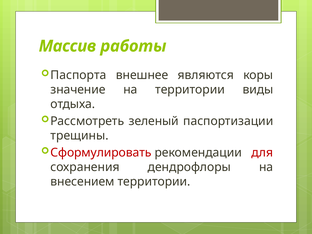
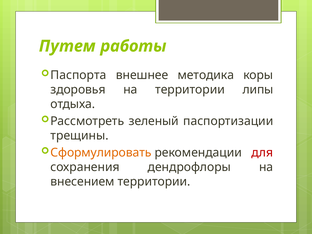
Массив: Массив -> Путем (67, 46)
являются: являются -> методика (206, 75)
значение: значение -> здоровья (78, 90)
виды: виды -> липы (258, 90)
Сформулировать colour: red -> orange (101, 153)
